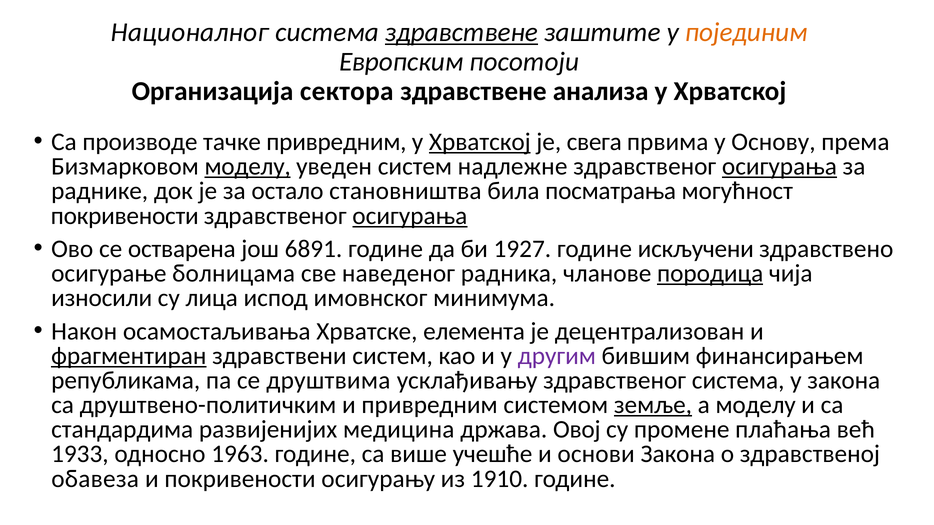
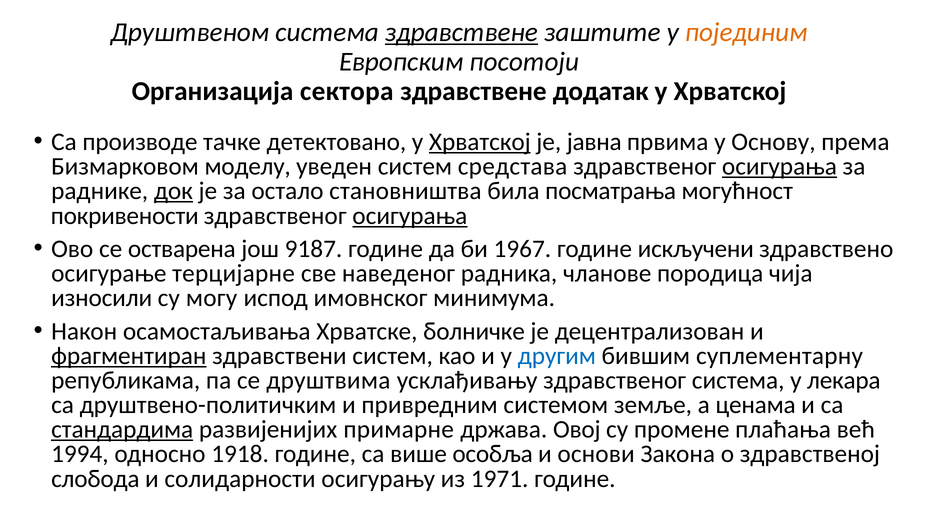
Националног: Националног -> Друштвеном (190, 32)
анализа: анализа -> додатак (601, 91)
тачке привредним: привредним -> детектовано (336, 142)
свега: свега -> јавна (594, 142)
моделу underline: present -> none (248, 167)
надлежне: надлежне -> средстава (513, 167)
док underline: none -> present (173, 191)
6891: 6891 -> 9187 (314, 249)
1927: 1927 -> 1967 (522, 249)
болницама: болницама -> терцијарне (234, 274)
породица underline: present -> none (710, 274)
лица: лица -> могу (212, 298)
елемента: елемента -> болничке (474, 332)
другим colour: purple -> blue (557, 356)
финансирањем: финансирањем -> суплементарну (780, 356)
у закона: закона -> лекара (844, 381)
земље underline: present -> none (653, 405)
а моделу: моделу -> ценама (756, 405)
стандардима underline: none -> present (122, 430)
медицина: медицина -> примарне (399, 430)
1933: 1933 -> 1994 (80, 454)
1963: 1963 -> 1918 (240, 454)
учешће: учешће -> особља (493, 454)
обавеза: обавеза -> слобода (95, 479)
и покривености: покривености -> солидарности (240, 479)
1910: 1910 -> 1971 (500, 479)
